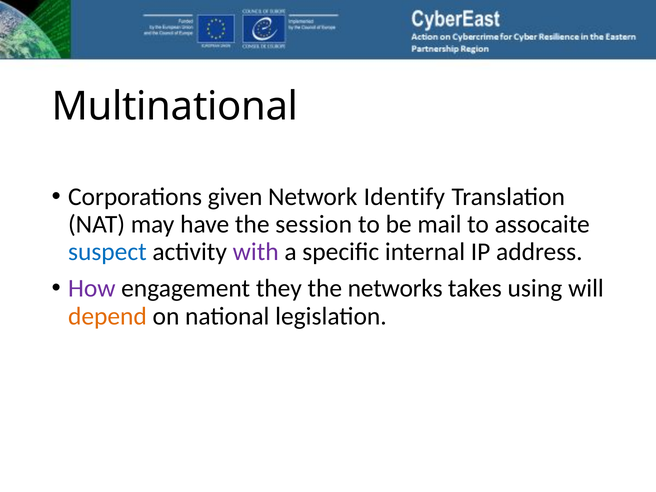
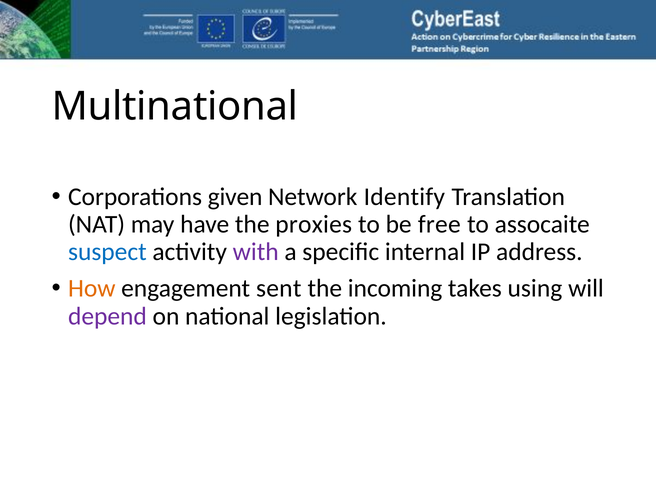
session: session -> proxies (314, 224)
mail: mail -> free (439, 224)
How colour: purple -> orange (92, 289)
they: they -> sent (279, 289)
networks: networks -> incoming (395, 289)
depend colour: orange -> purple (107, 316)
